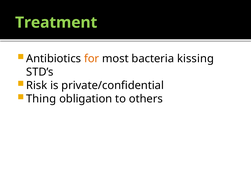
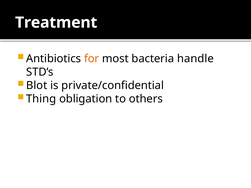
Treatment colour: light green -> white (56, 23)
kissing: kissing -> handle (195, 59)
Risk: Risk -> Blot (37, 85)
